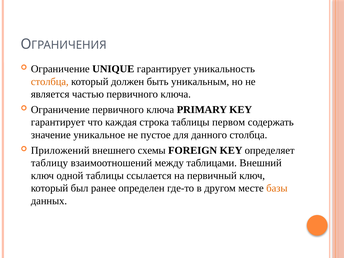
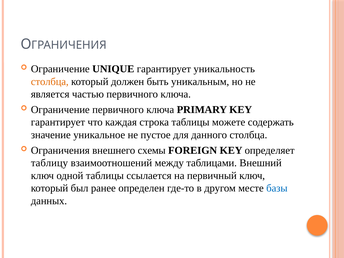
первом: первом -> можете (229, 122)
Приложений: Приложений -> Ограничения (60, 150)
базы colour: orange -> blue (277, 188)
